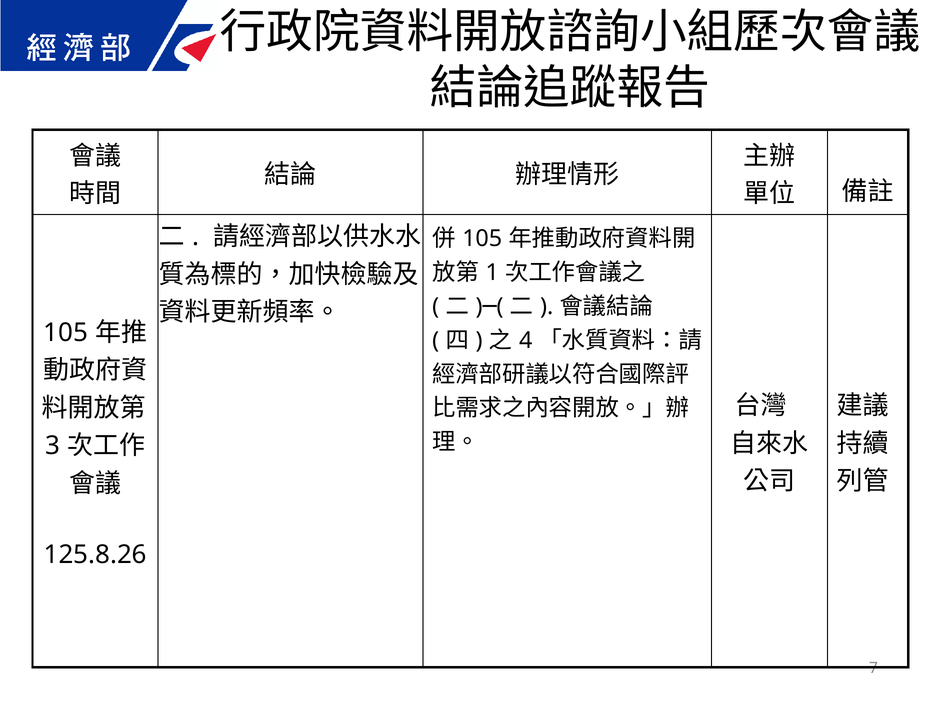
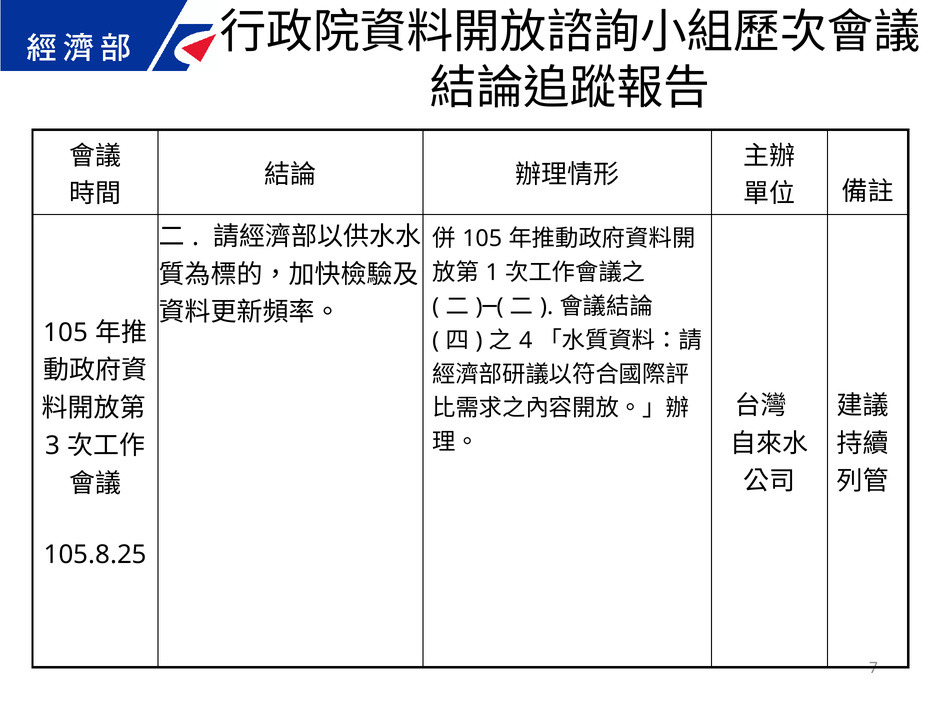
125.8.26: 125.8.26 -> 105.8.25 (95, 554)
